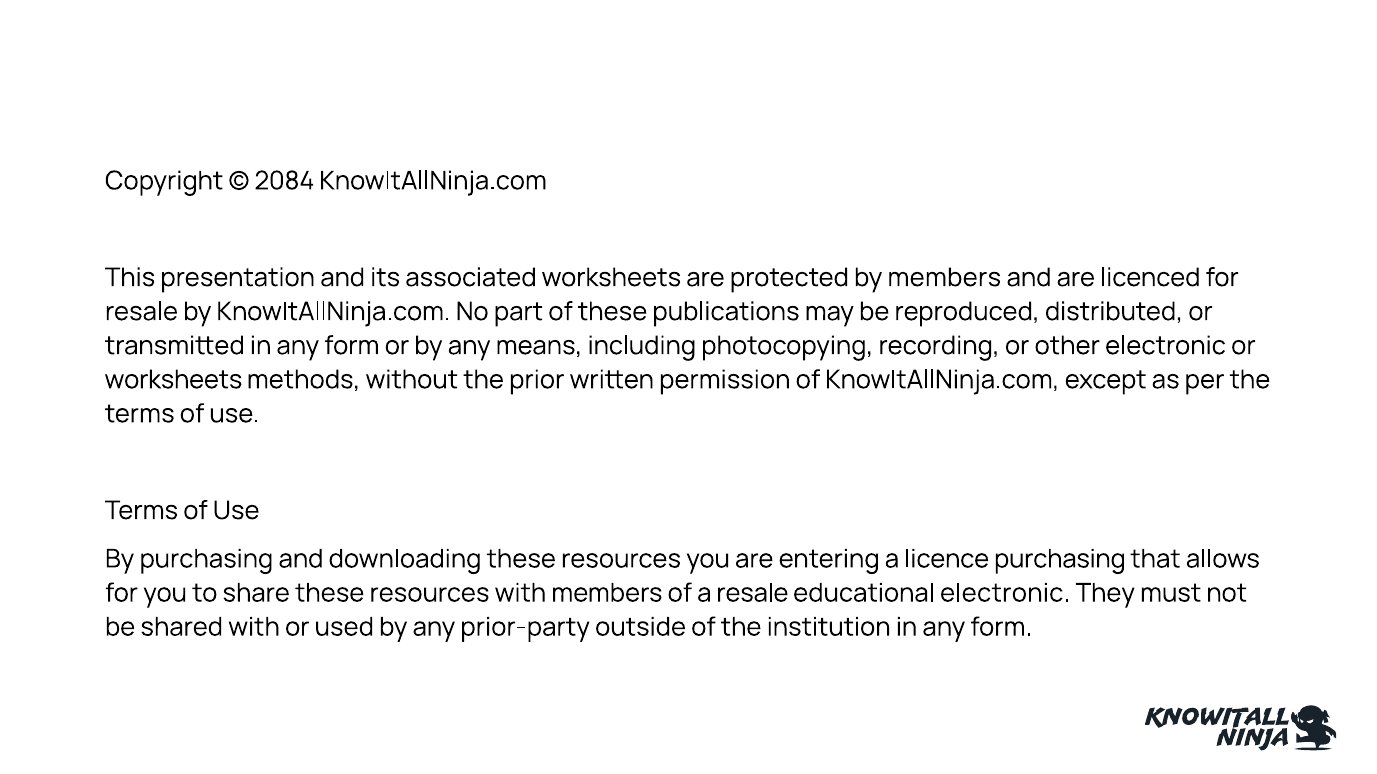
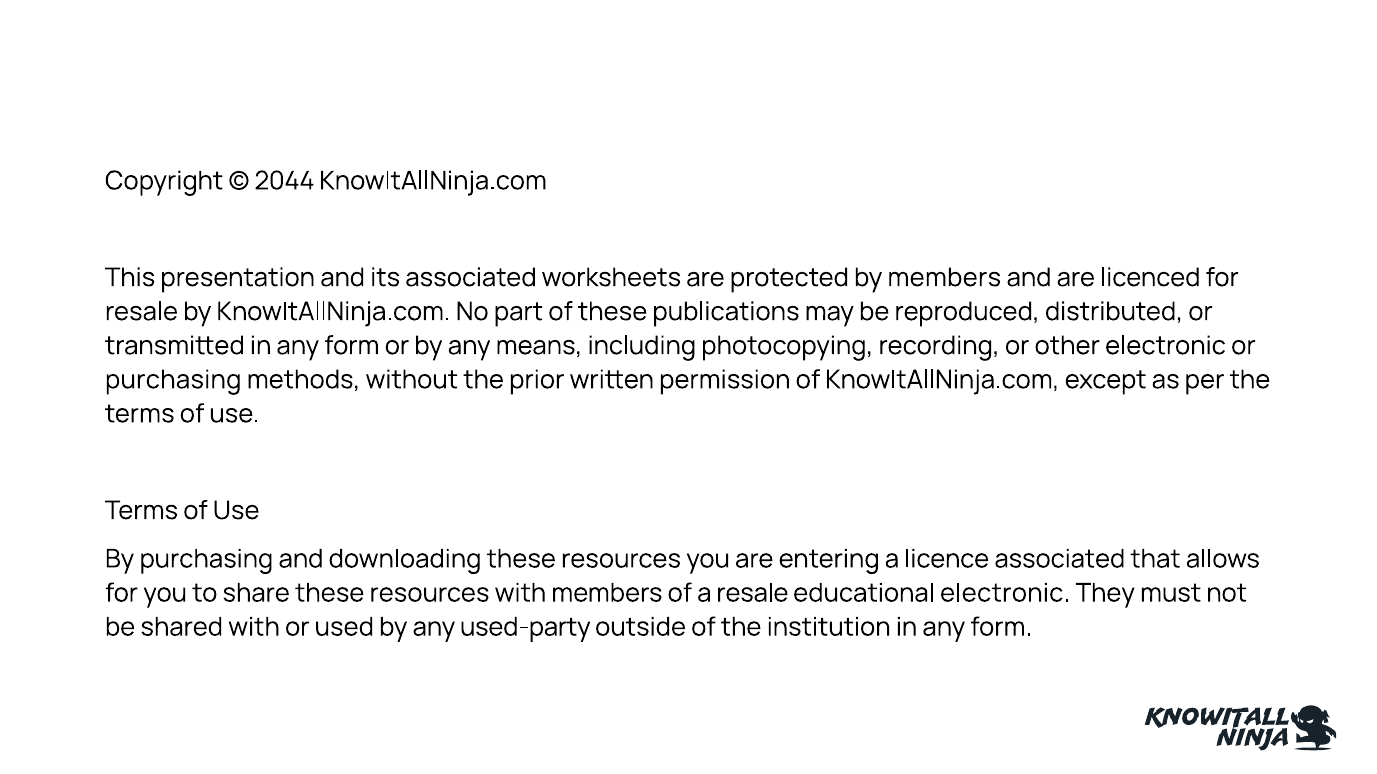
2084: 2084 -> 2044 (284, 181)
worksheets: worksheets -> purchasing (173, 380)
licence purchasing: purchasing -> associated (1060, 559)
prior-party: prior-party -> used-party (525, 628)
